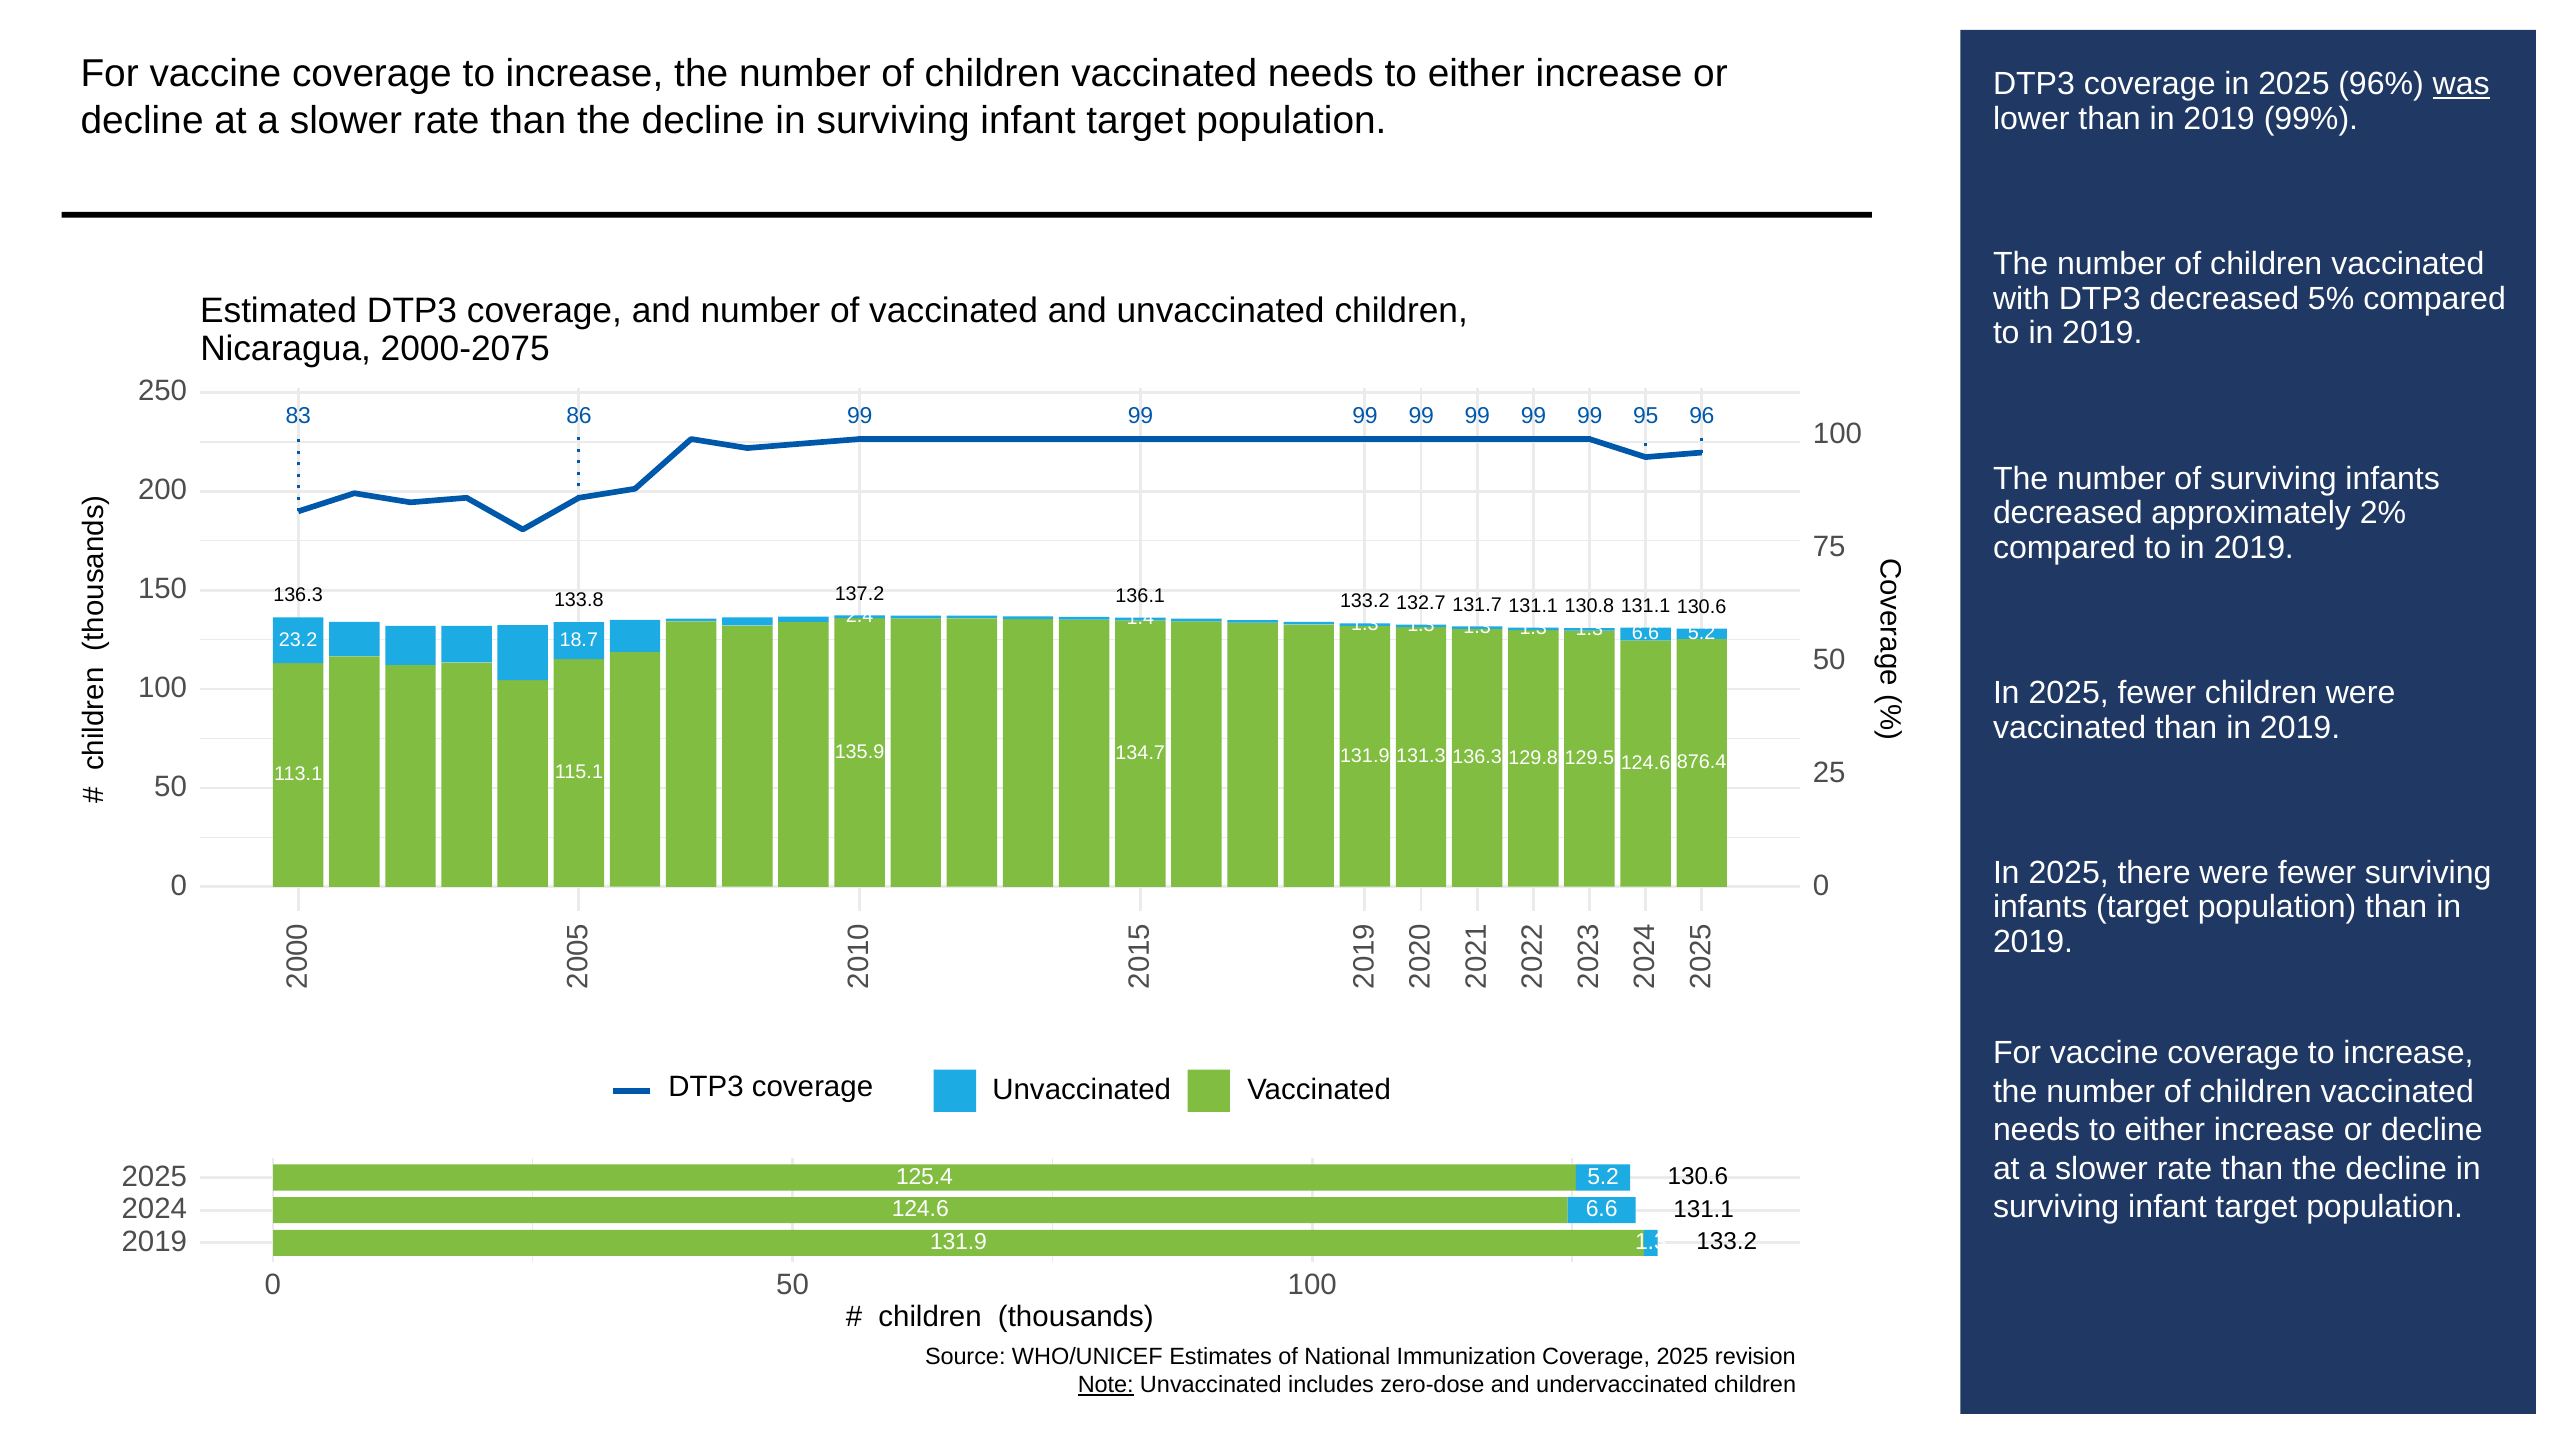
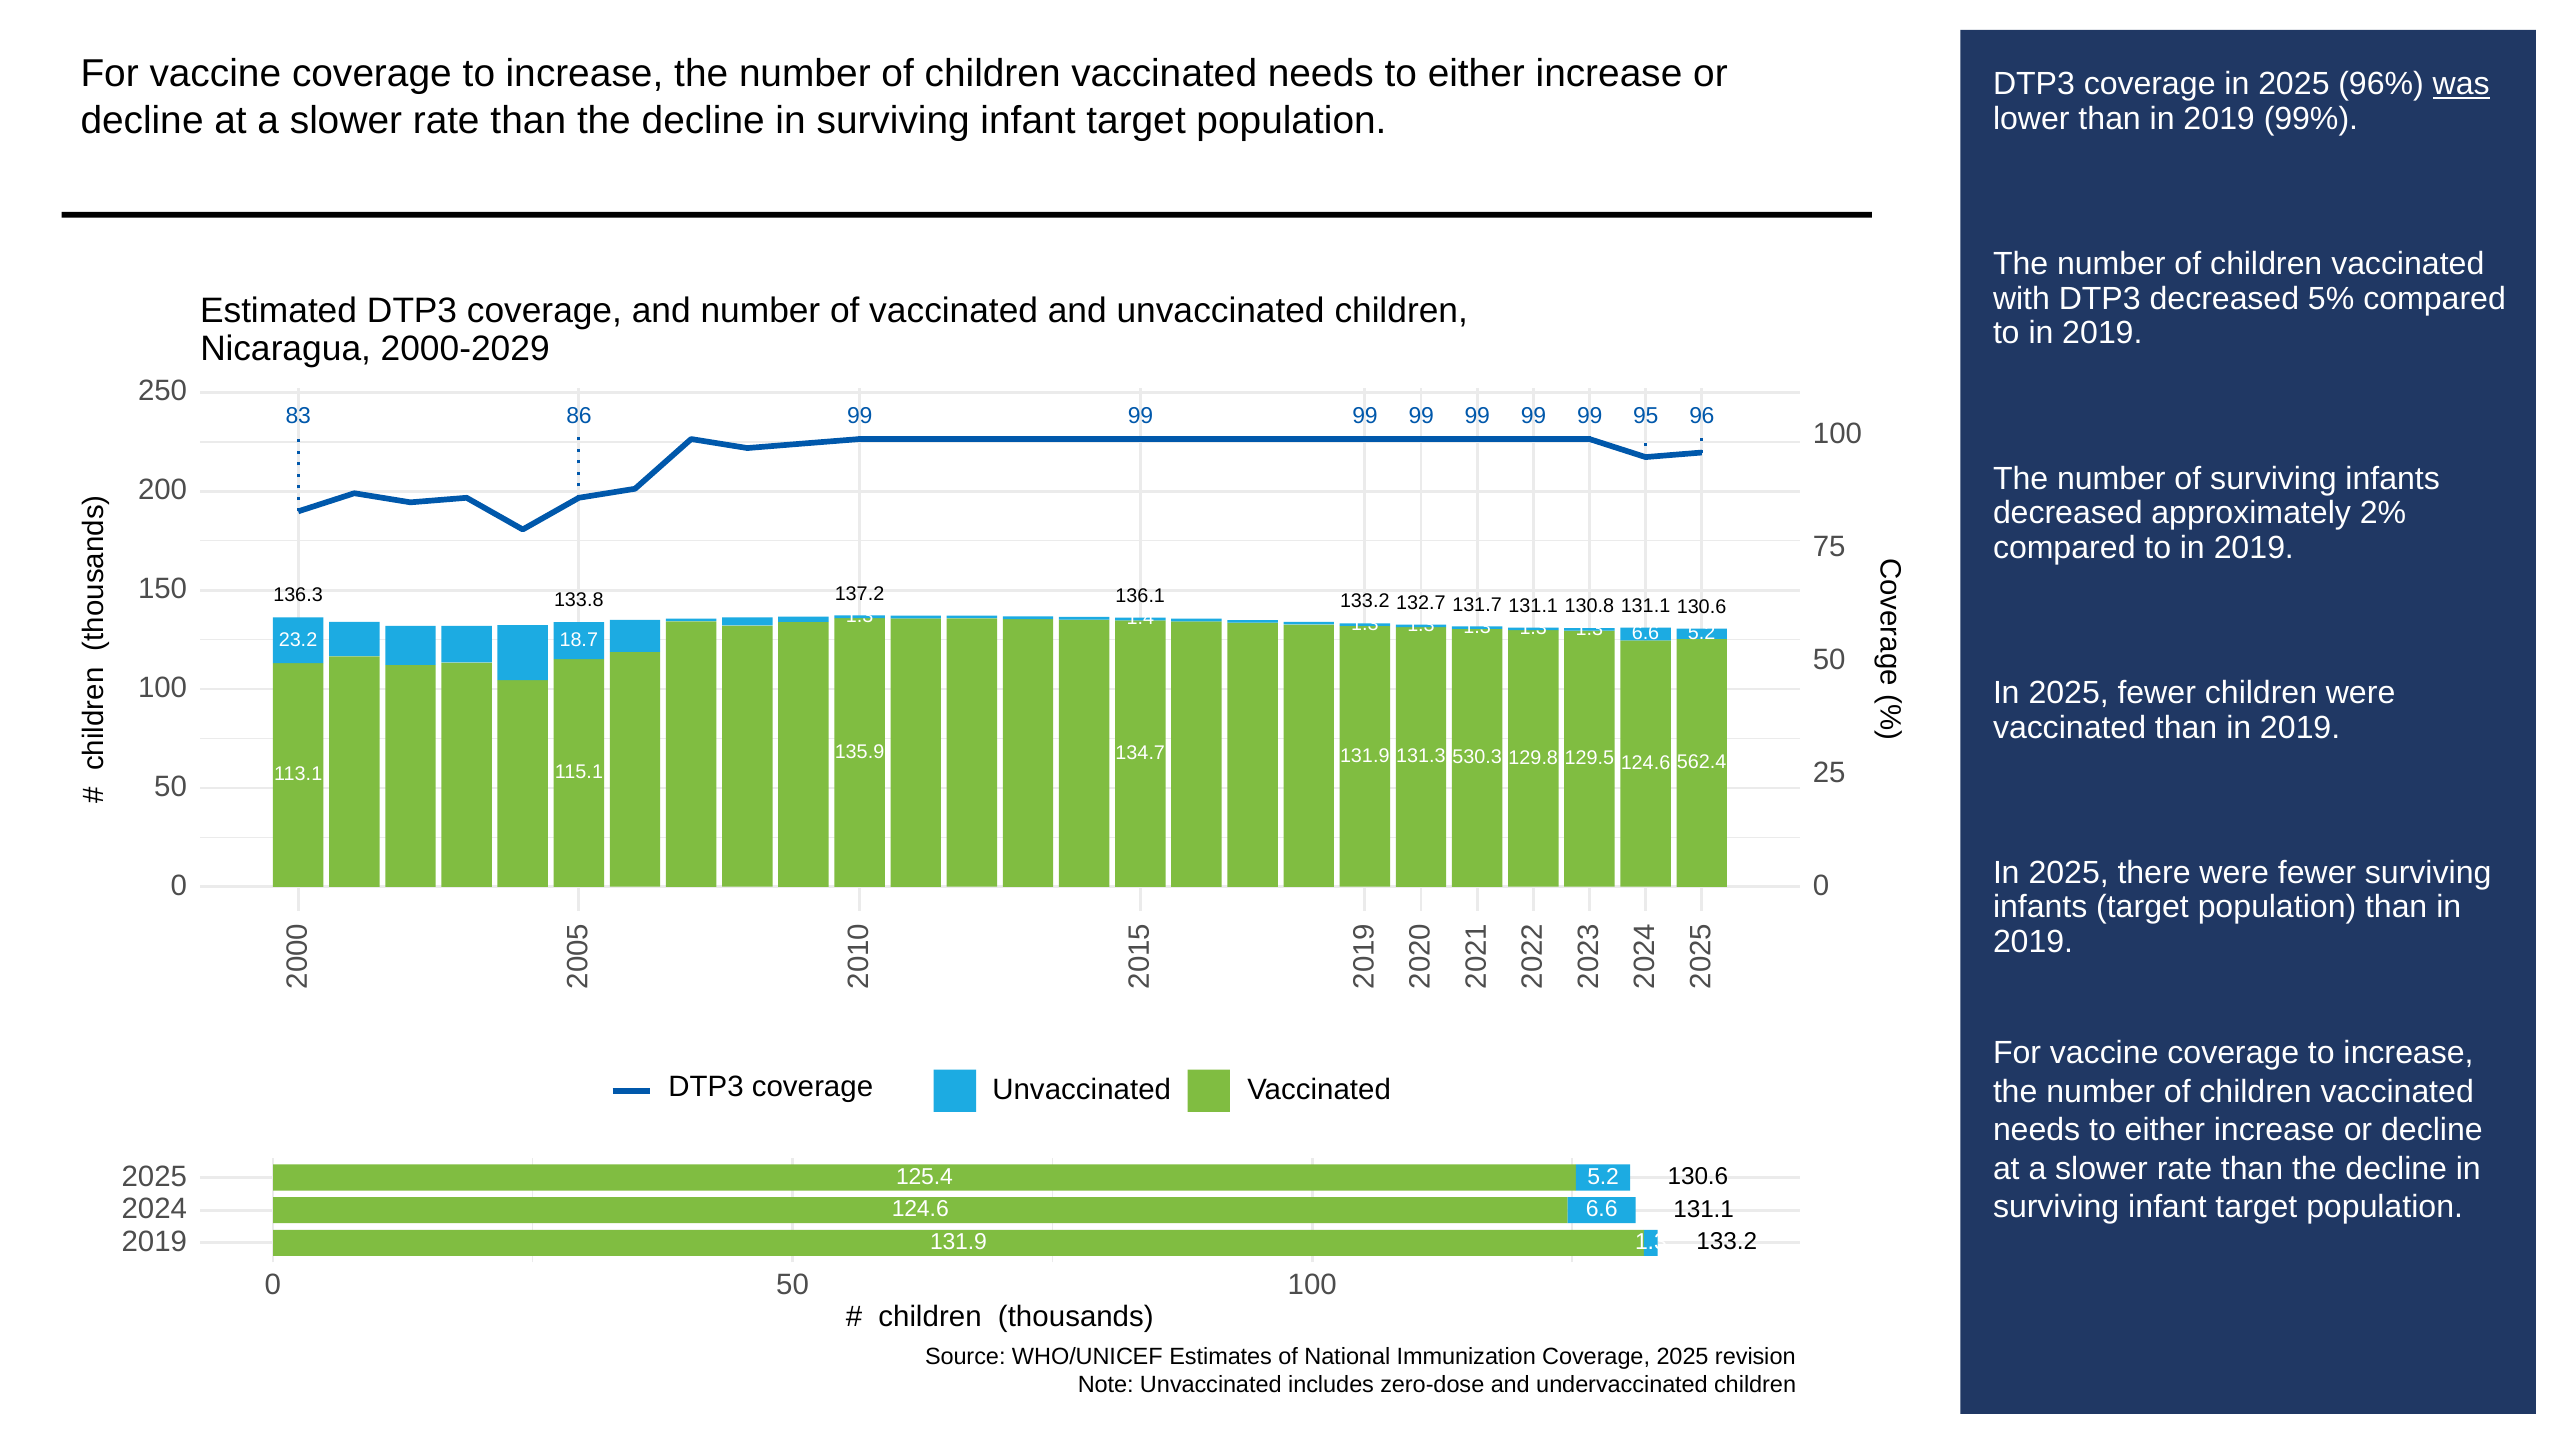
2000-2075: 2000-2075 -> 2000-2029 (465, 349)
2.4: 2.4 -> 1.3 (860, 616)
136.3: 136.3 -> 530.3 (1477, 757)
876.4: 876.4 -> 562.4 (1702, 762)
Note underline: present -> none (1106, 1385)
